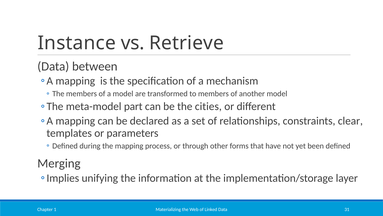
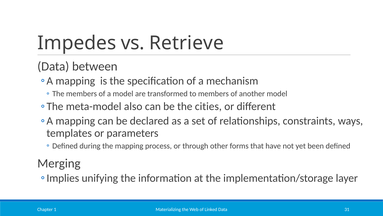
Instance: Instance -> Impedes (77, 43)
part: part -> also (133, 106)
clear: clear -> ways (350, 121)
